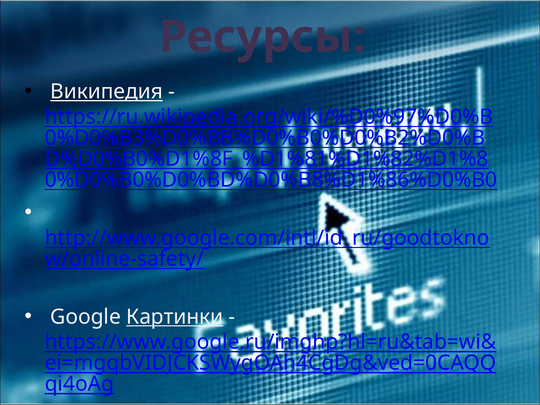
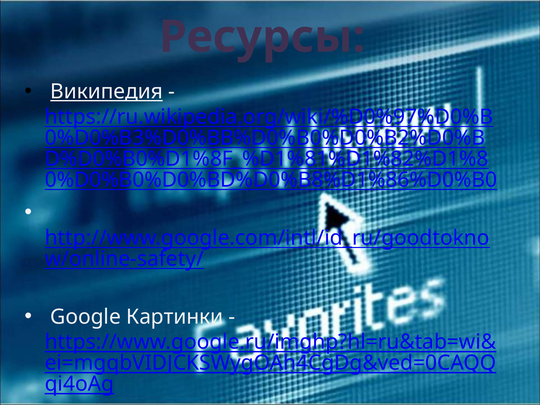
Картинки underline: present -> none (175, 317)
